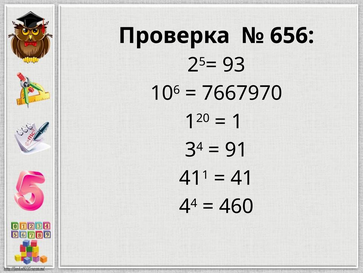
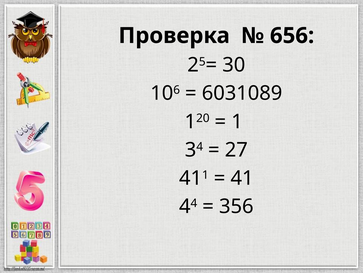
93: 93 -> 30 (234, 65)
7667970: 7667970 -> 6031089 (242, 93)
91: 91 -> 27 (236, 150)
460: 460 -> 356 (236, 206)
